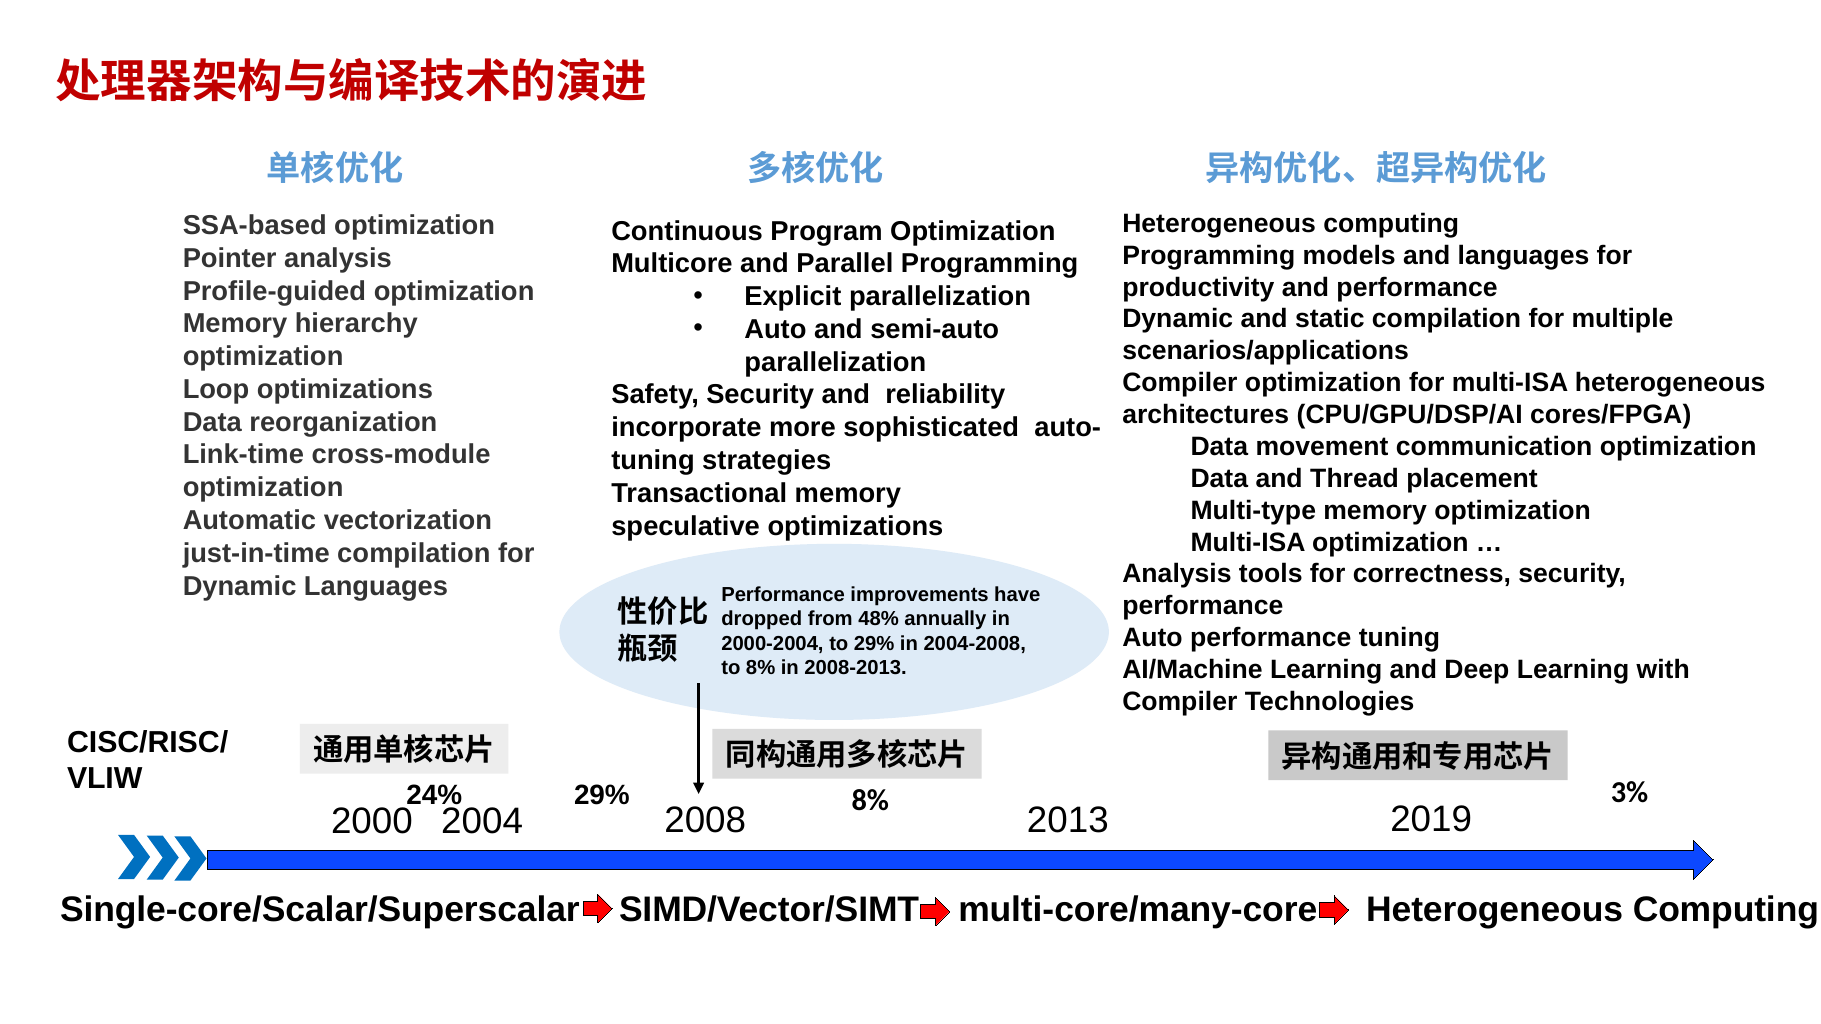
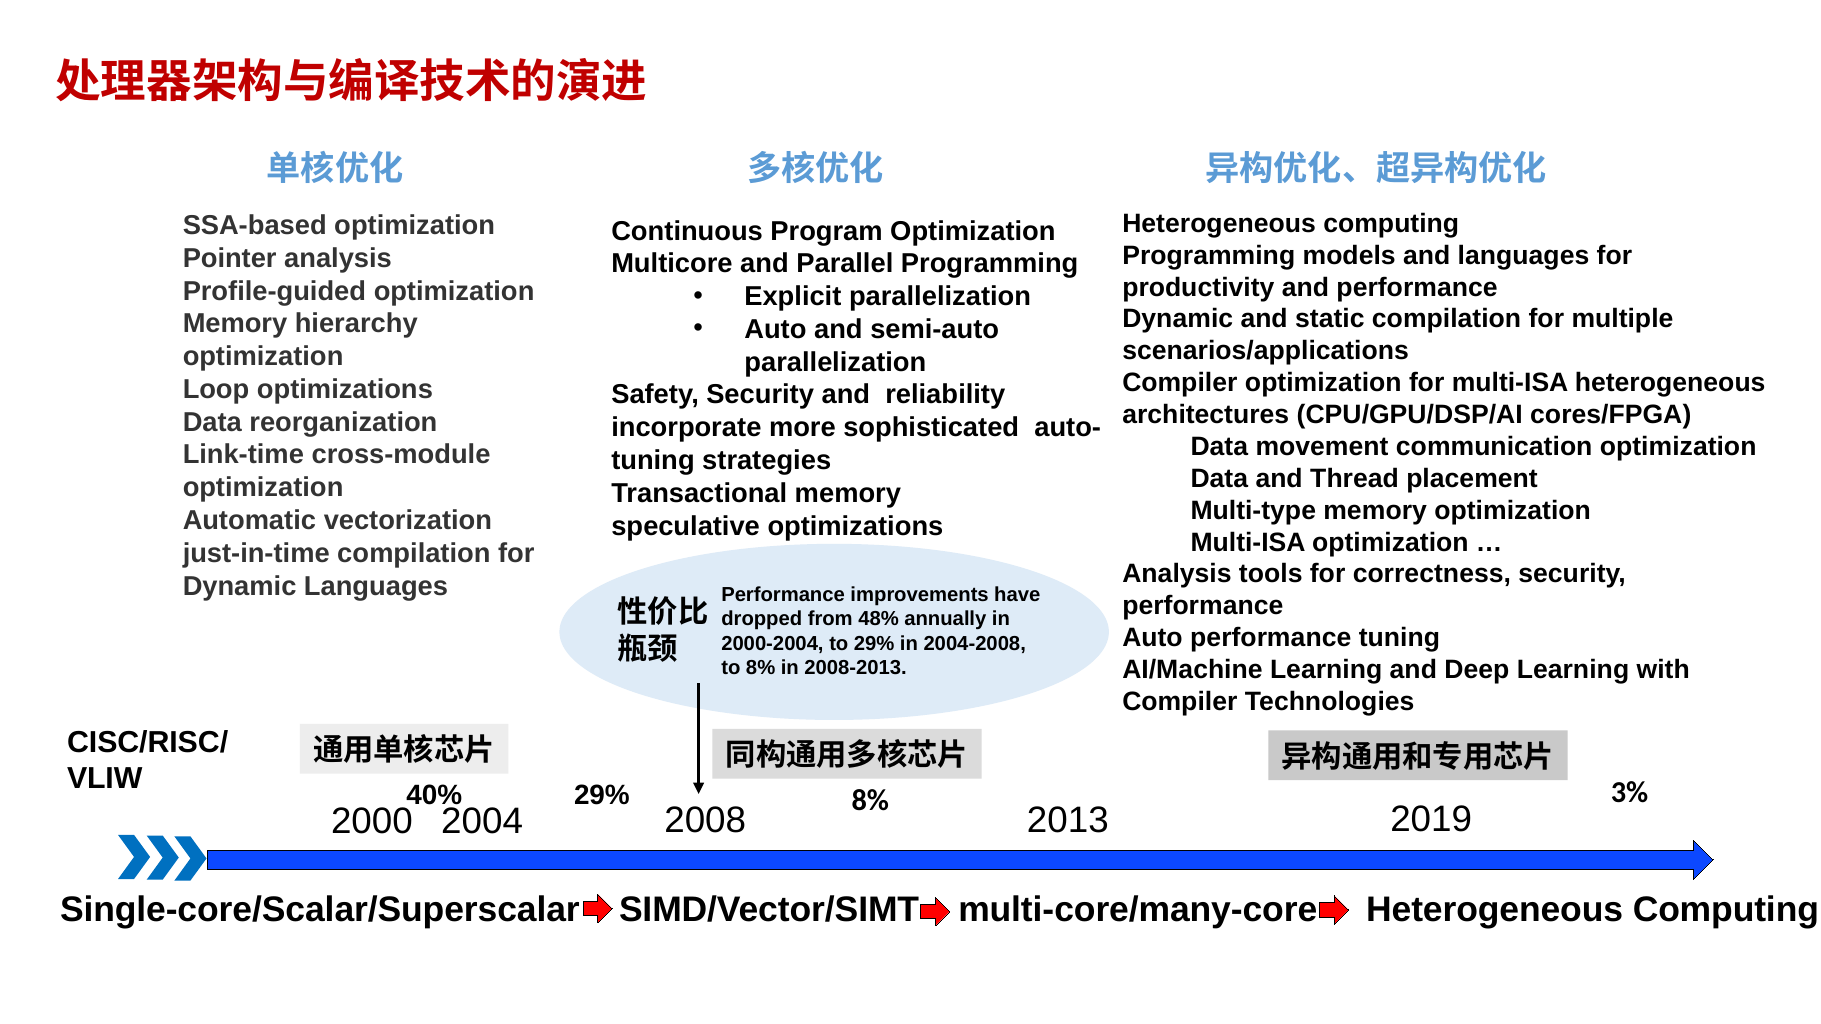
24%: 24% -> 40% (434, 795)
